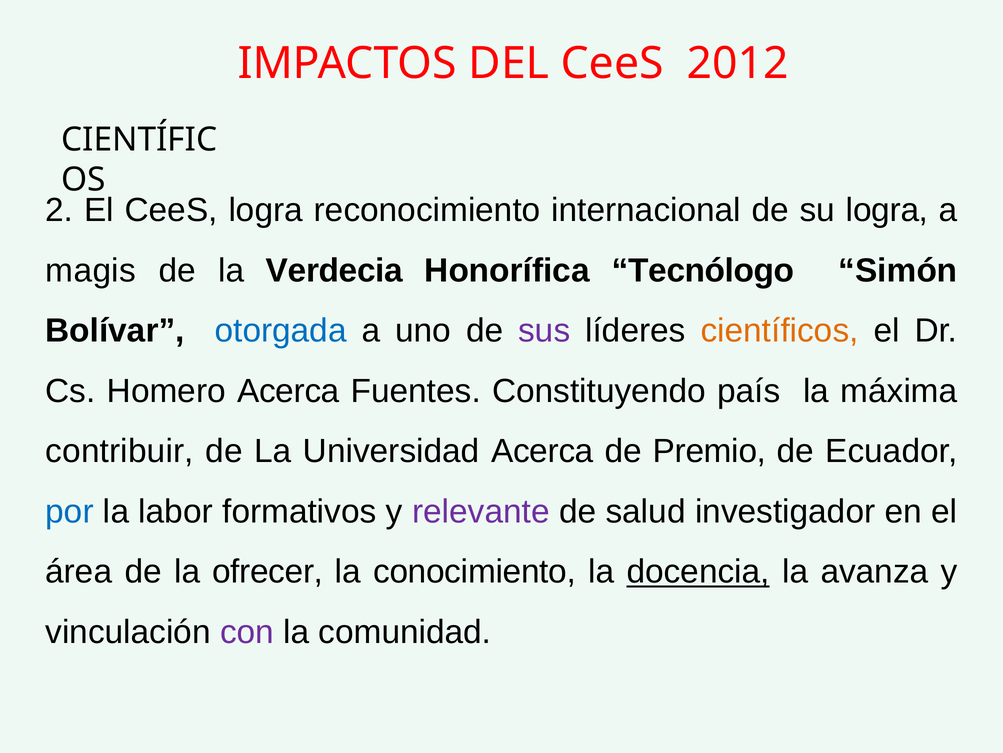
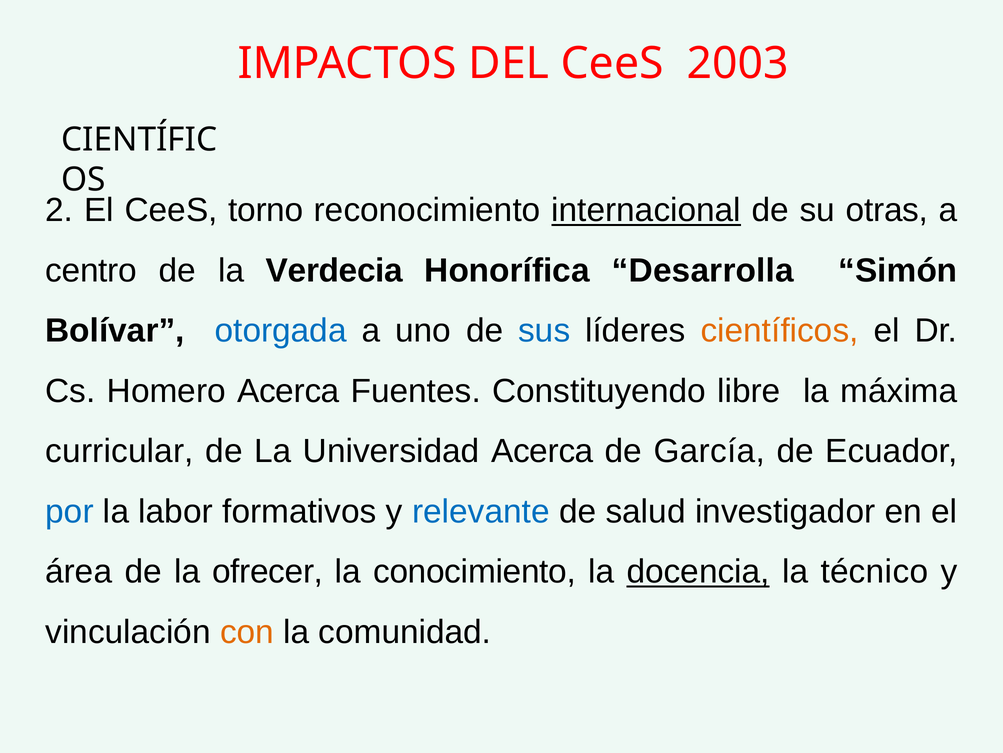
2012: 2012 -> 2003 (738, 63)
CeeS logra: logra -> torno (266, 210)
internacional underline: none -> present (646, 210)
su logra: logra -> otras (887, 210)
magis: magis -> centro (91, 270)
Tecnólogo: Tecnólogo -> Desarrolla (703, 270)
sus colour: purple -> blue (544, 331)
país: país -> libre (749, 391)
contribuir: contribuir -> curricular (120, 451)
Premio: Premio -> García (709, 451)
relevante colour: purple -> blue (481, 511)
avanza: avanza -> técnico (874, 571)
con colour: purple -> orange (247, 631)
